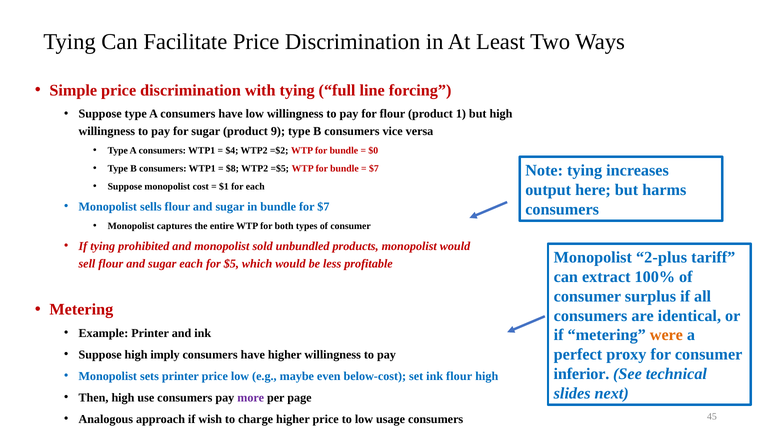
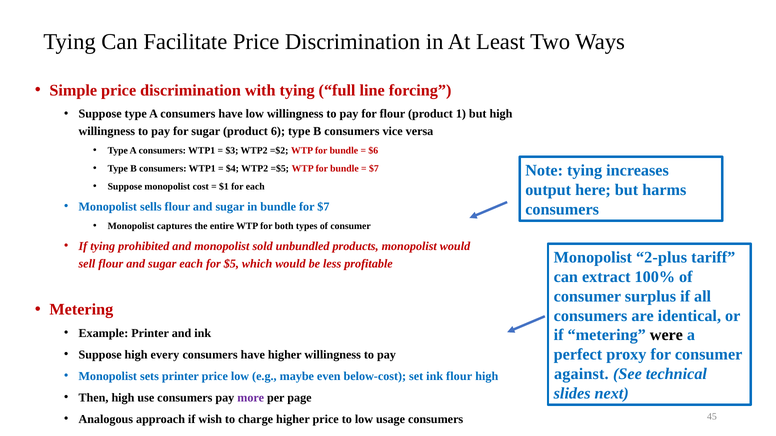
9: 9 -> 6 (278, 131)
$4: $4 -> $3 (232, 151)
$0: $0 -> $6 (373, 151)
$8: $8 -> $4 (232, 169)
were colour: orange -> black (666, 336)
imply: imply -> every (165, 355)
inferior: inferior -> against (581, 374)
